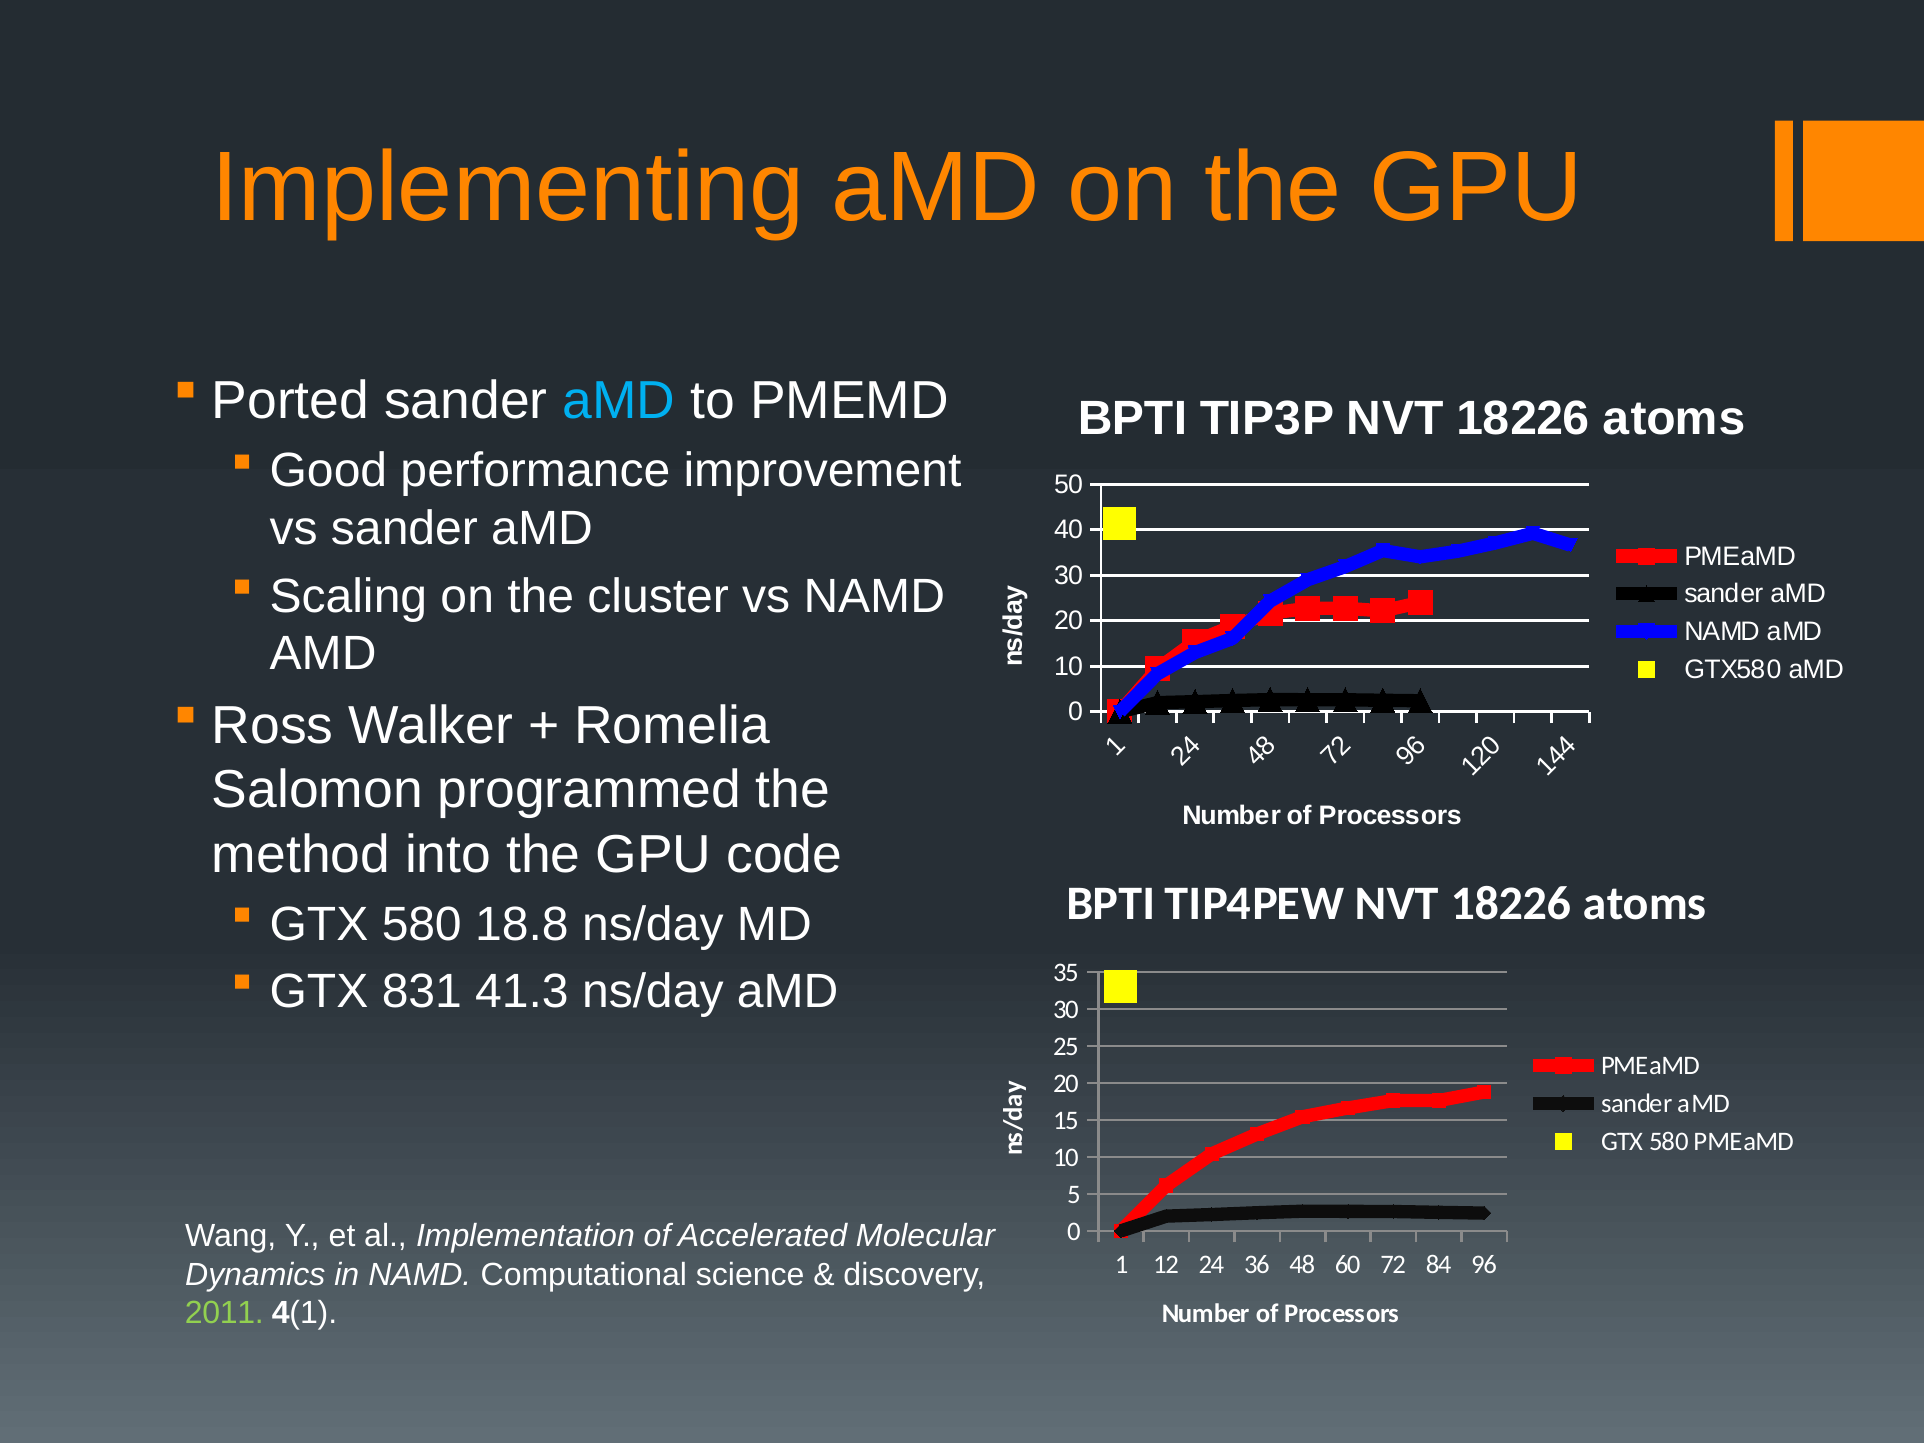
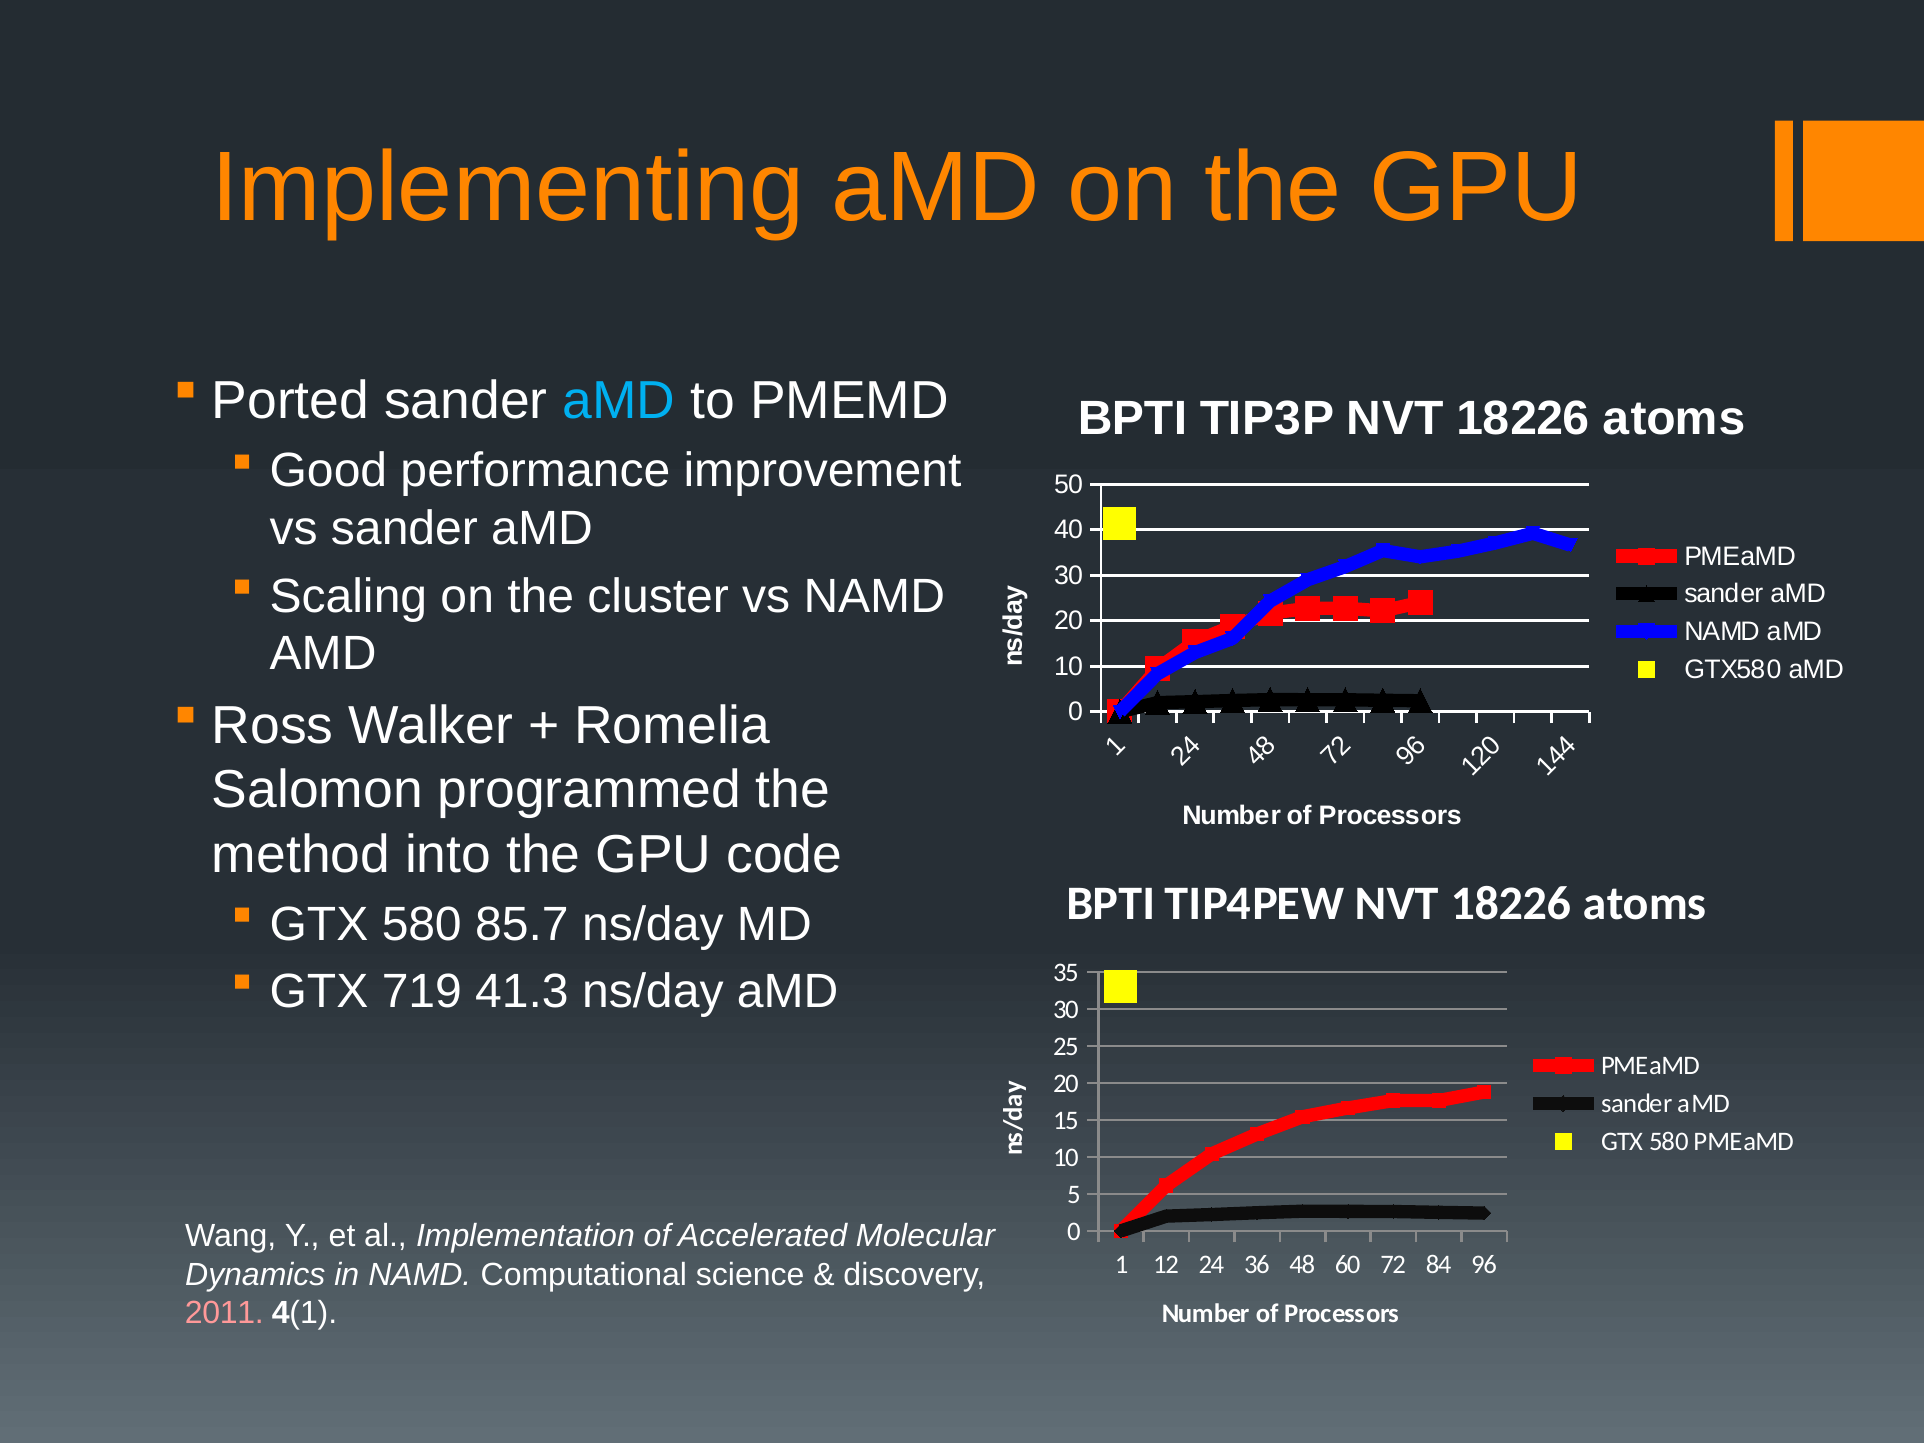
18.8: 18.8 -> 85.7 (522, 925)
831: 831 -> 719 (422, 992)
2011 colour: light green -> pink (224, 1313)
